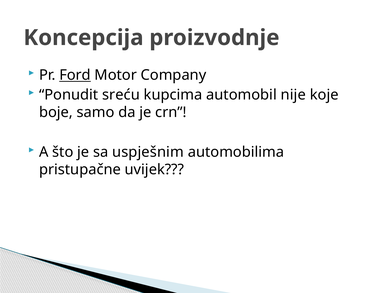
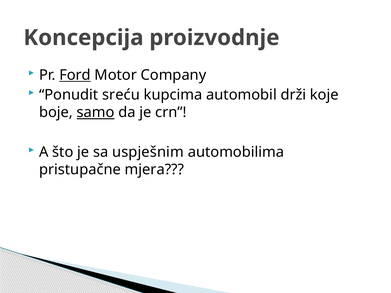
nije: nije -> drži (293, 95)
samo underline: none -> present (96, 113)
uvijek: uvijek -> mjera (154, 170)
